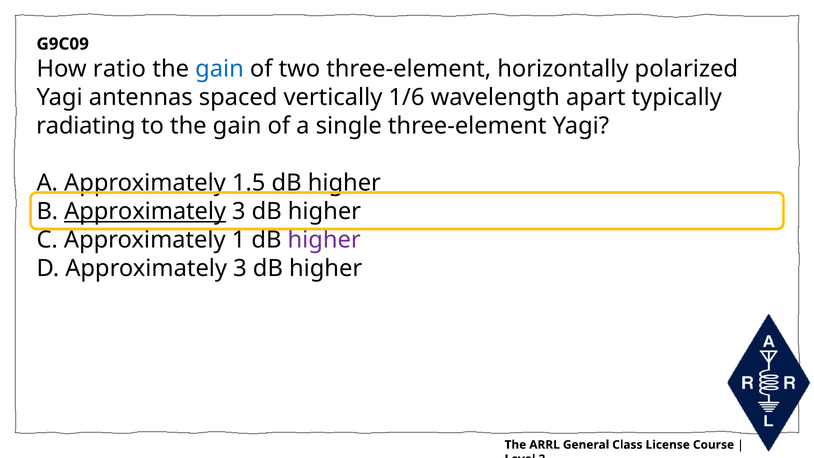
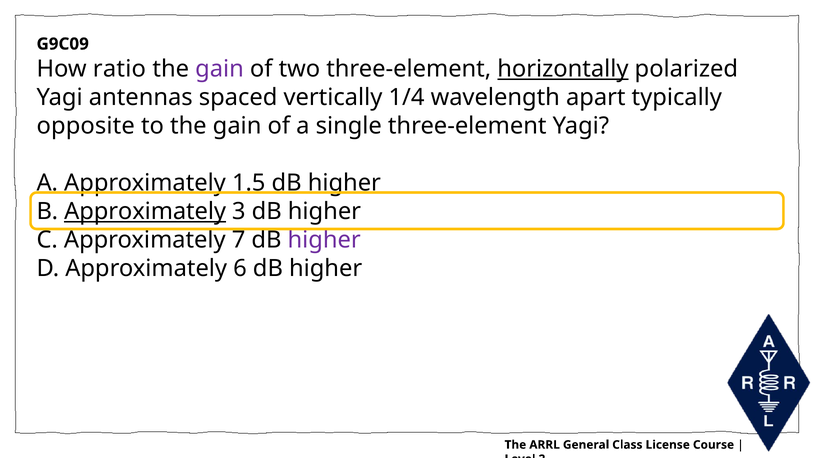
gain colour: blue -> purple (220, 69)
horizontally underline: none -> present (563, 69)
1/6: 1/6 -> 1/4 (407, 97)
radiating: radiating -> opposite (86, 126)
1: 1 -> 7 (239, 240)
D Approximately 3: 3 -> 6 (240, 268)
